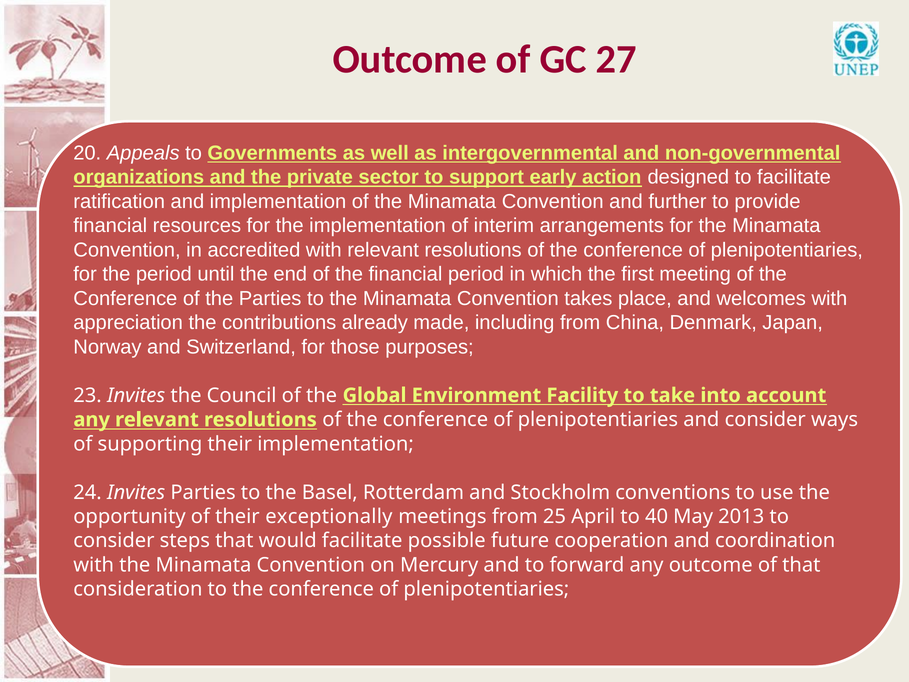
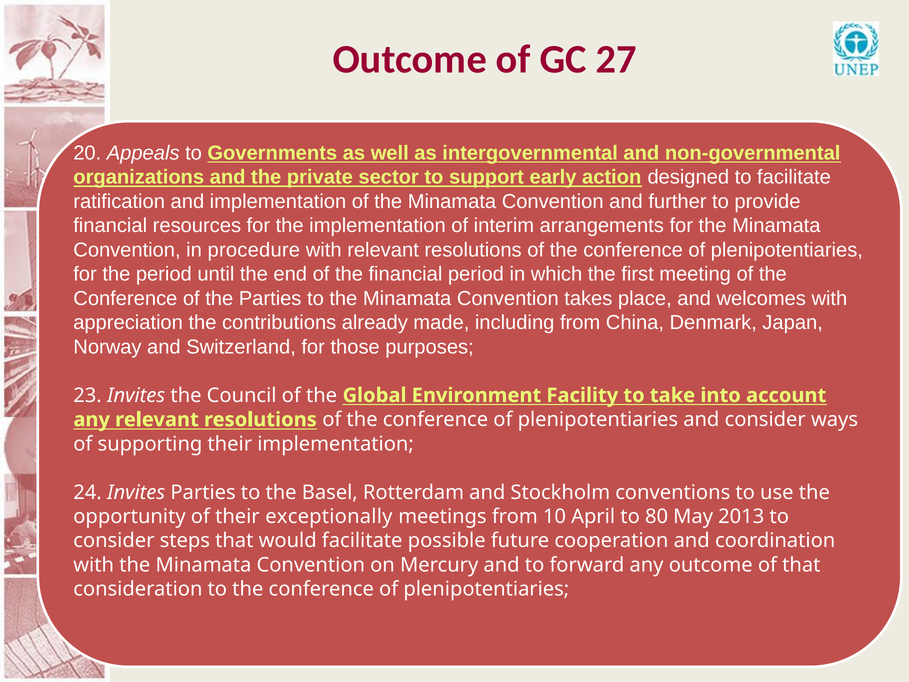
accredited: accredited -> procedure (254, 250)
25: 25 -> 10 (554, 516)
40: 40 -> 80 (657, 516)
